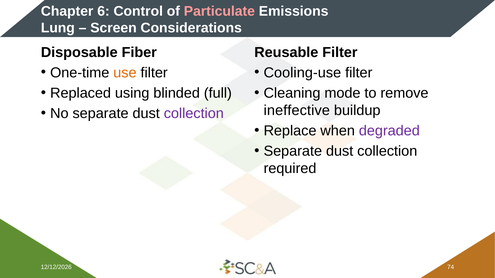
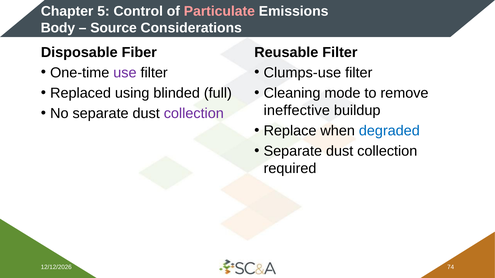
6: 6 -> 5 (103, 11)
Lung: Lung -> Body (58, 28)
Screen: Screen -> Source (114, 28)
use colour: orange -> purple (125, 73)
Cooling-use: Cooling-use -> Clumps-use (302, 73)
degraded colour: purple -> blue (389, 131)
